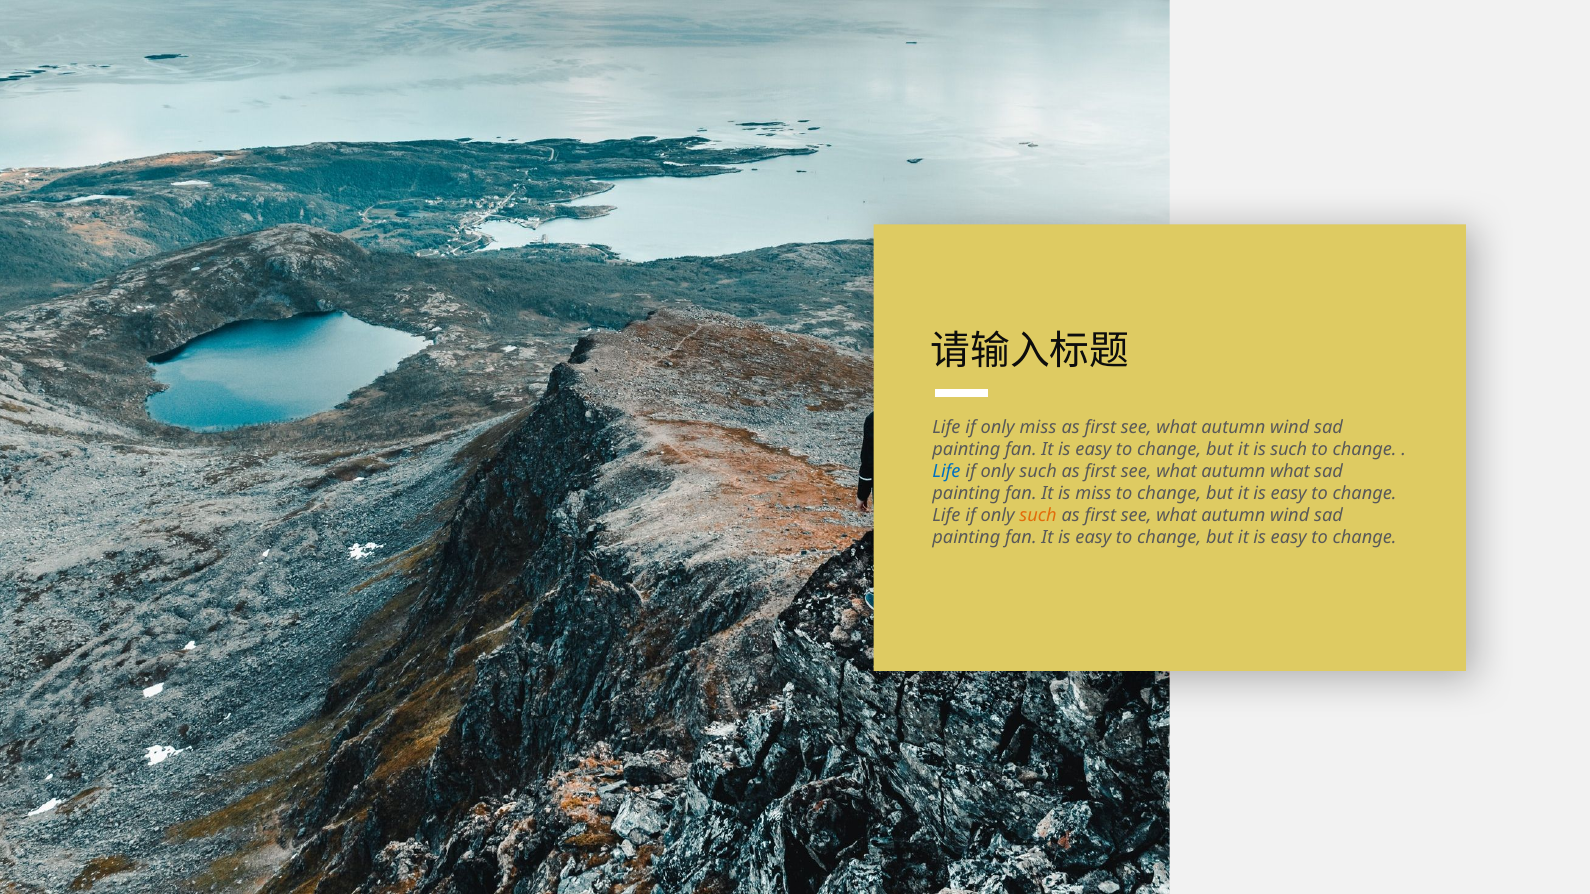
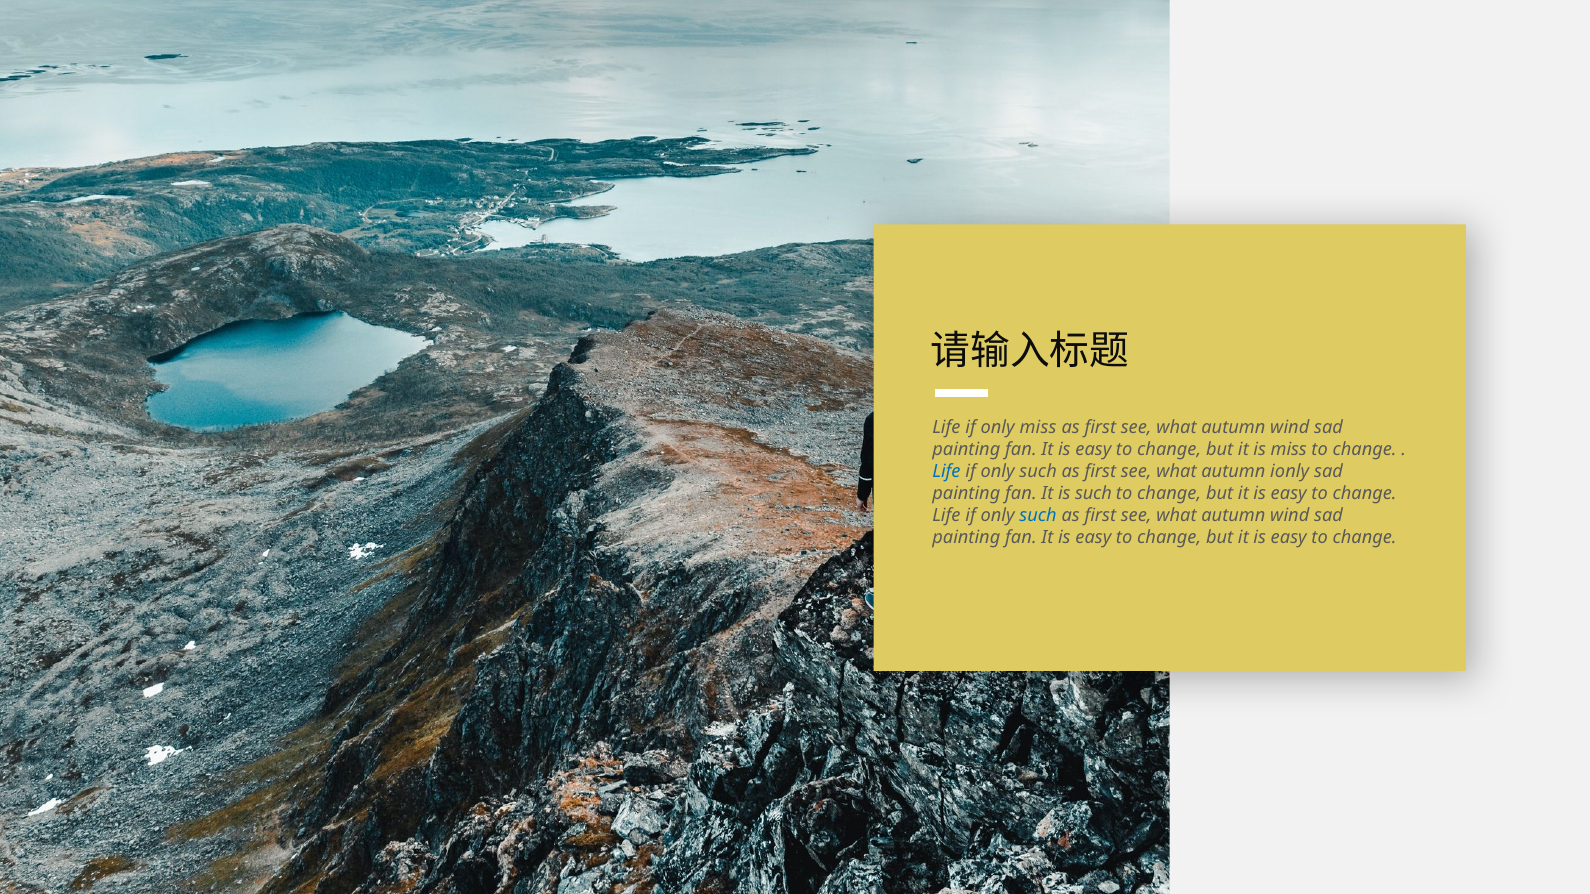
is such: such -> miss (1289, 450)
autumn what: what -> ionly (1290, 472)
is miss: miss -> such (1093, 494)
such colour: orange -> blue (1038, 515)
